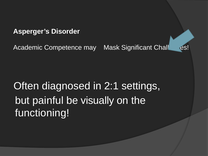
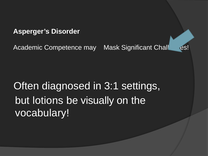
2:1: 2:1 -> 3:1 (111, 86)
painful: painful -> lotions (48, 101)
functioning: functioning -> vocabulary (42, 113)
